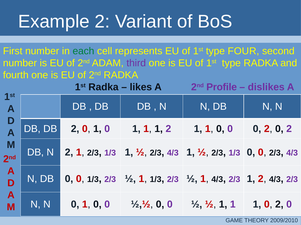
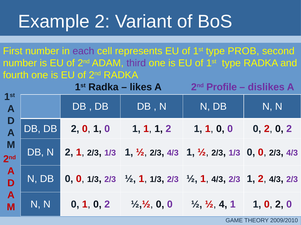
each colour: green -> purple (83, 51)
FOUR: FOUR -> PROB (243, 51)
0 1 0 0: 0 -> 2 (107, 205)
½ ½ 1: 1 -> 4 (223, 205)
